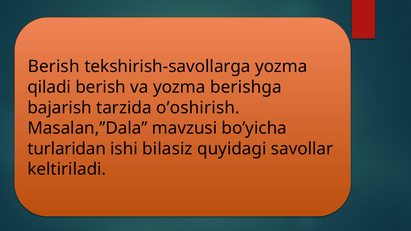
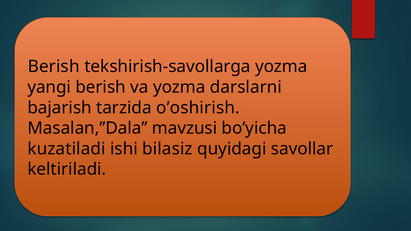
qiladi: qiladi -> yangi (49, 87)
berishga: berishga -> darslarni (246, 87)
turlaridan: turlaridan -> kuzatiladi (67, 149)
